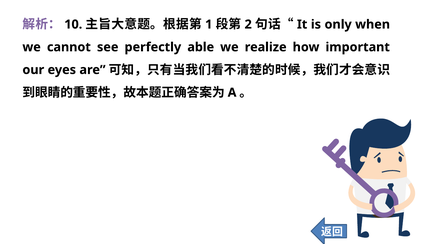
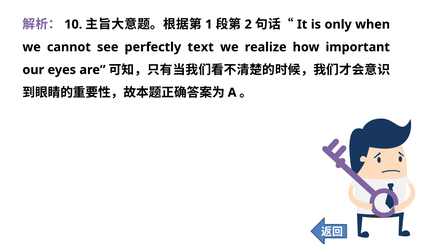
able: able -> text (201, 47)
